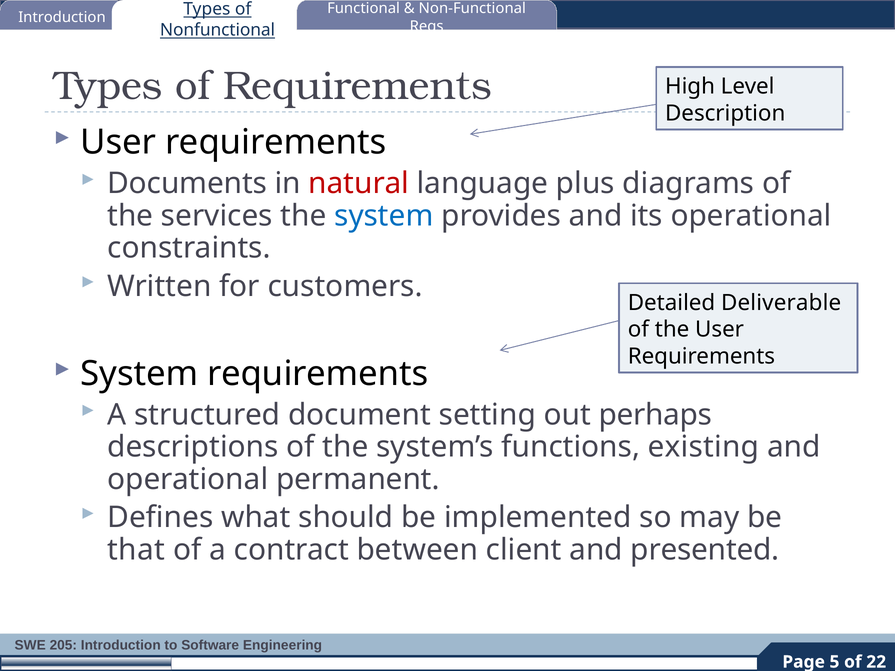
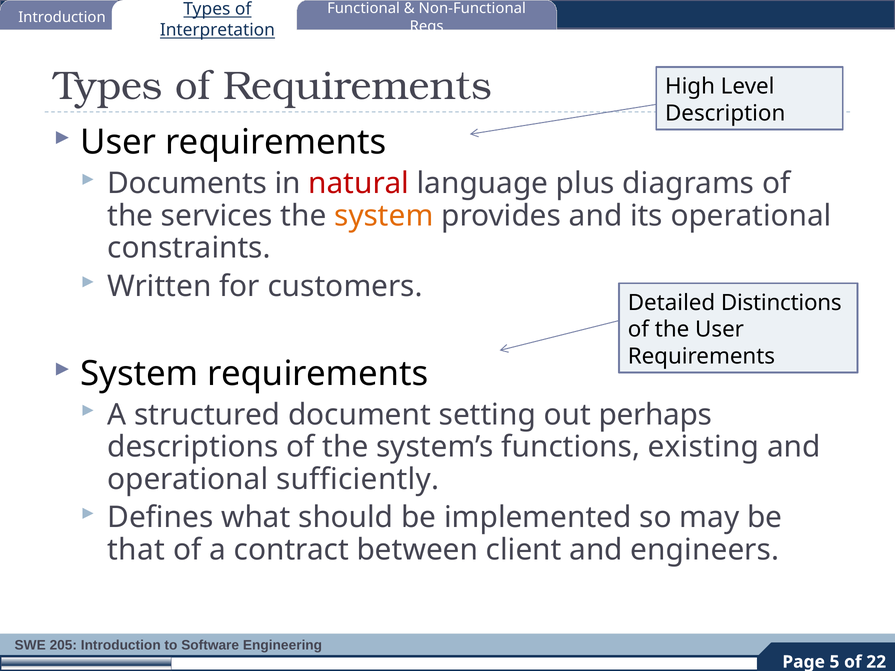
Nonfunctional: Nonfunctional -> Interpretation (217, 30)
system colour: blue -> orange (384, 216)
Deliverable: Deliverable -> Distinctions (781, 303)
permanent: permanent -> sufficiently (358, 479)
presented: presented -> engineers (705, 550)
